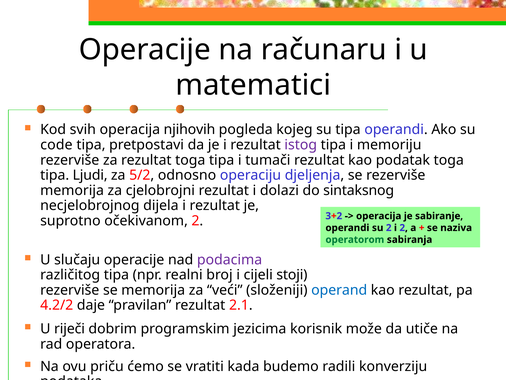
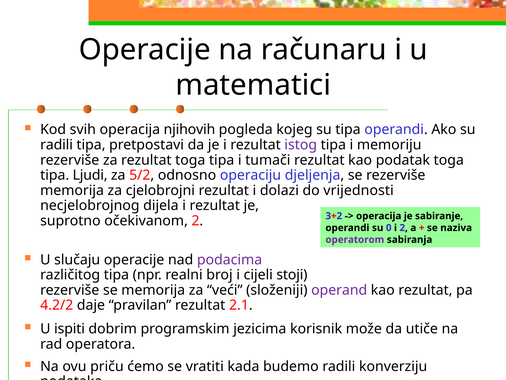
code: code -> radili (57, 145)
sintaksnog: sintaksnog -> vrijednosti (359, 190)
su 2: 2 -> 0 (389, 228)
operatorom colour: green -> purple (355, 239)
operand colour: blue -> purple (339, 290)
riječi: riječi -> ispiti (70, 329)
